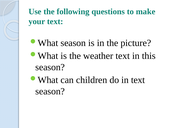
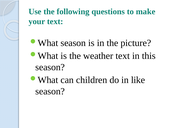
in text: text -> like (138, 80)
